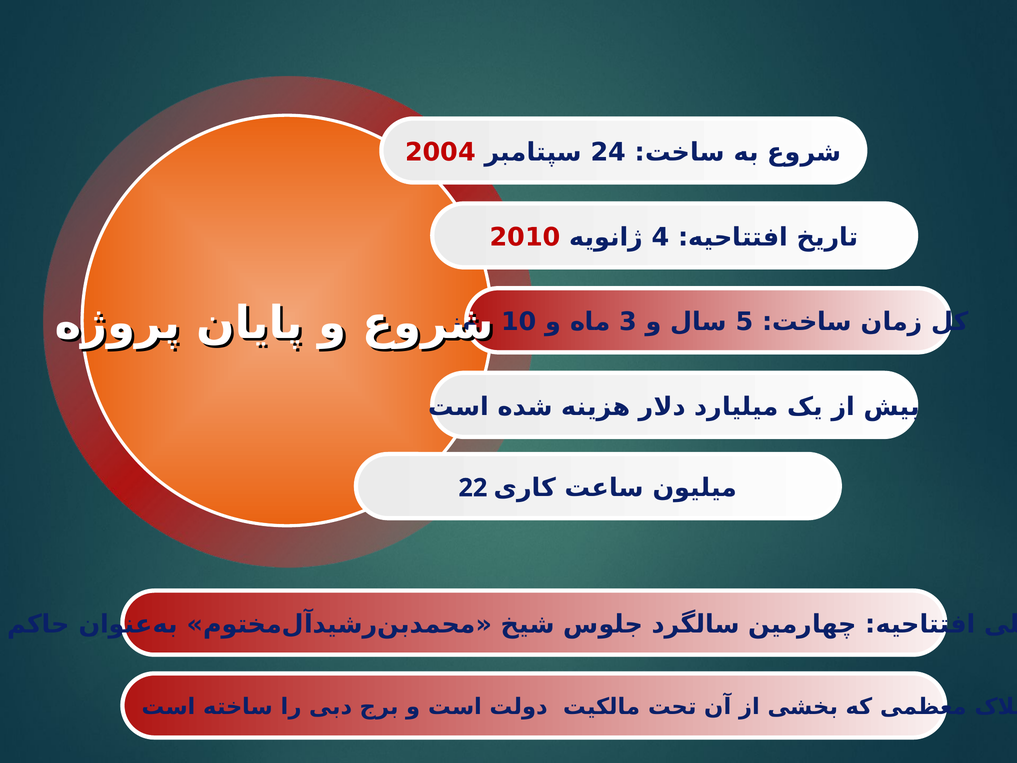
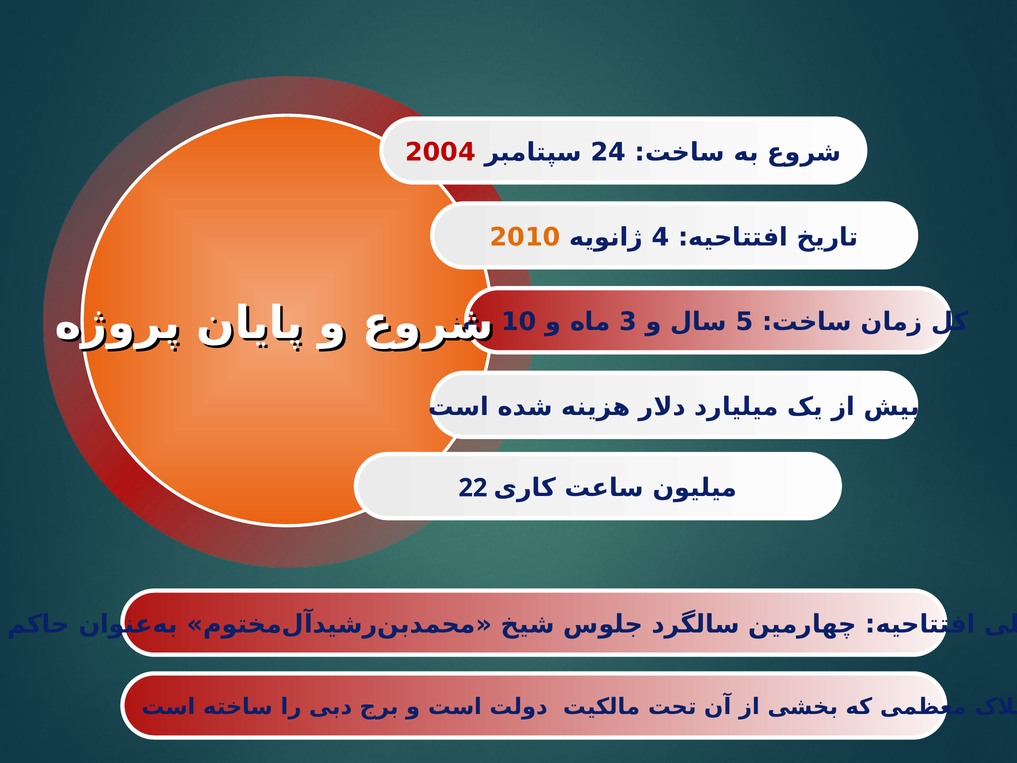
2010 colour: red -> orange (525, 237)
